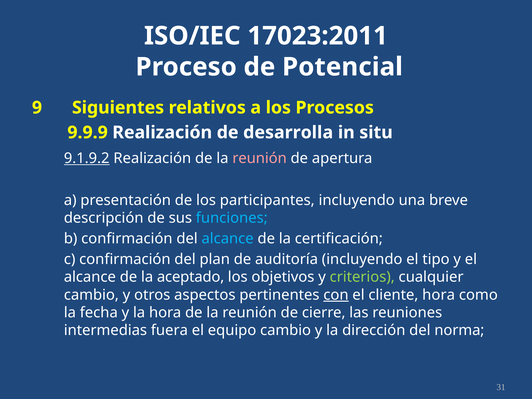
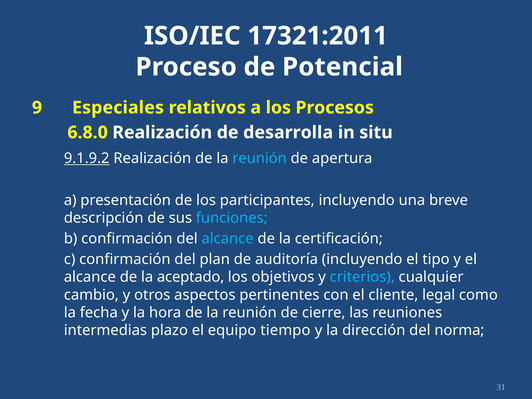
17023:2011: 17023:2011 -> 17321:2011 (318, 36)
Siguientes: Siguientes -> Especiales (118, 108)
9.9.9: 9.9.9 -> 6.8.0 (88, 132)
reunión colour: pink -> light blue (260, 158)
criterios colour: light green -> light blue (362, 277)
con underline: present -> none (336, 295)
cliente hora: hora -> legal (439, 295)
fuera: fuera -> plazo (169, 330)
equipo cambio: cambio -> tiempo (285, 330)
